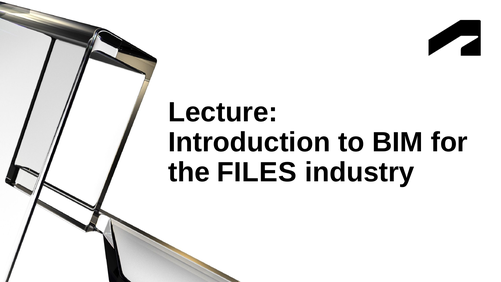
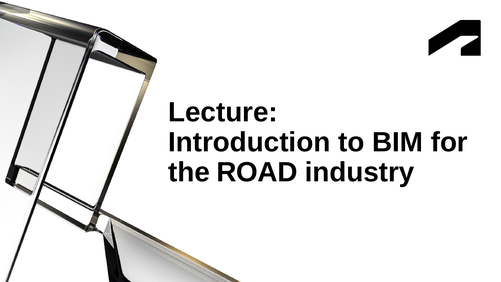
FILES: FILES -> ROAD (257, 172)
